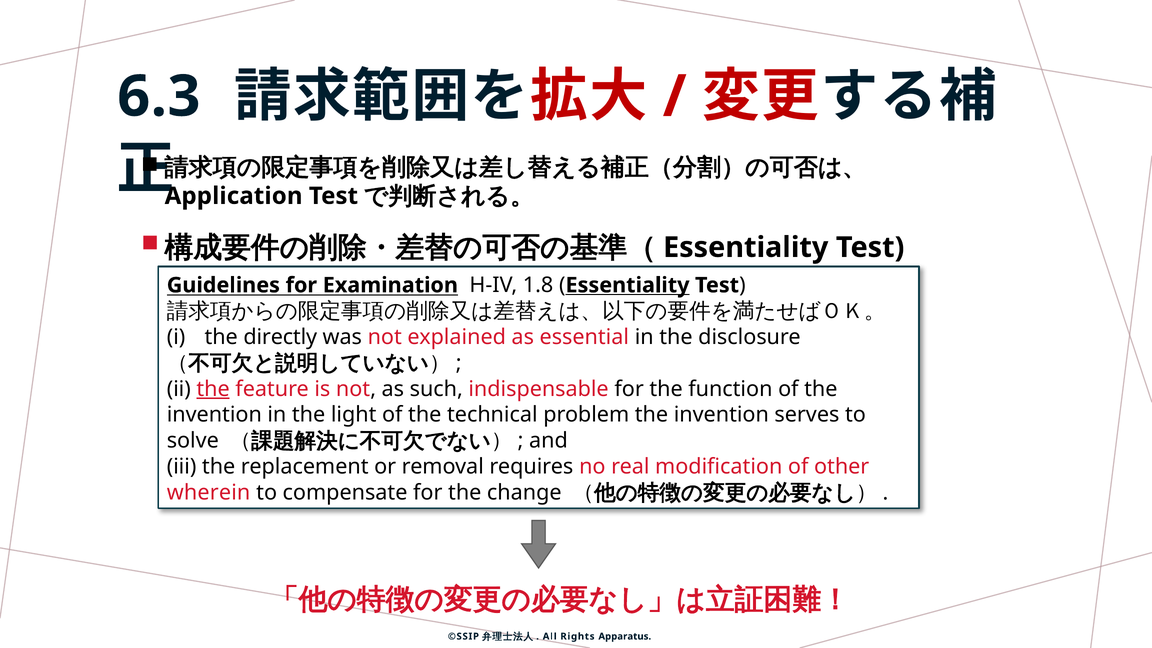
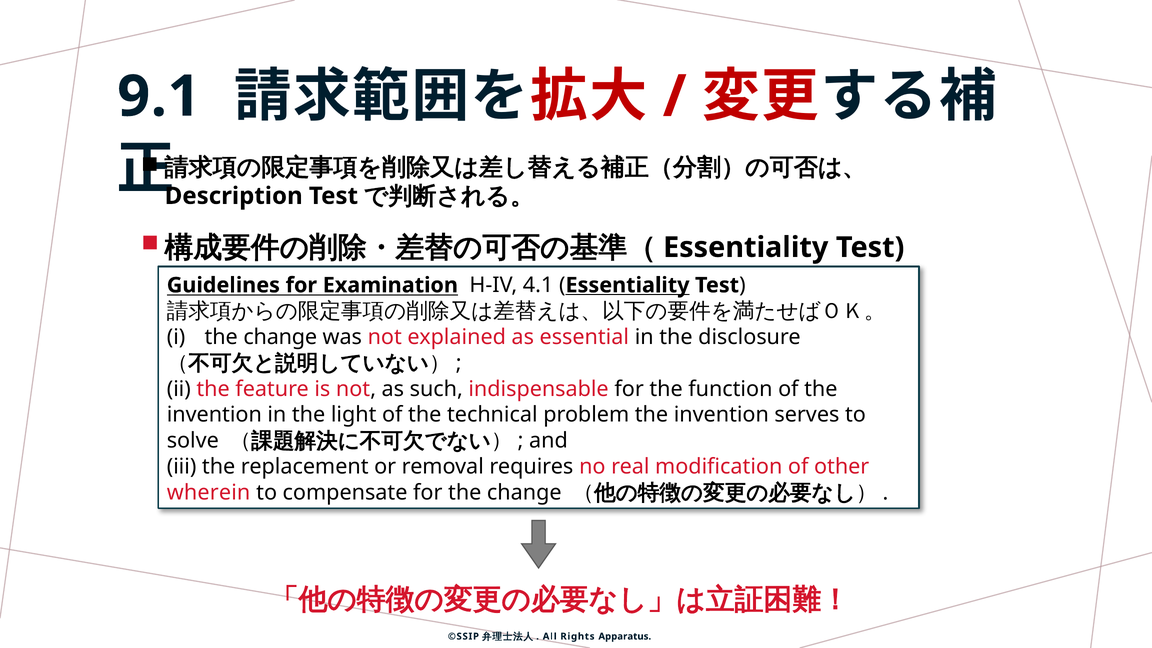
6.3: 6.3 -> 9.1 (159, 97)
Application: Application -> Description (234, 196)
1.8: 1.8 -> 4.1 (538, 285)
directly: directly -> change (280, 337)
the underline: present -> none (213, 389)
